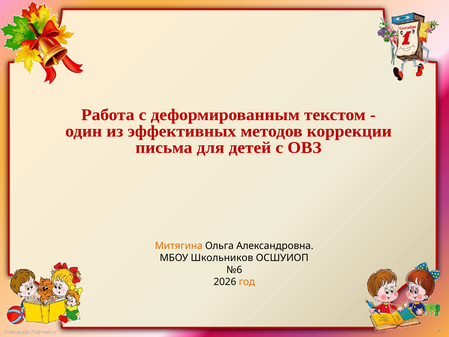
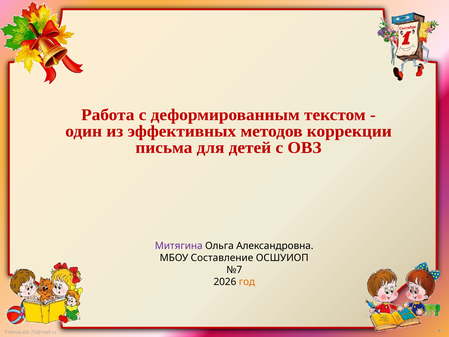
Митягина colour: orange -> purple (179, 246)
Школьников: Школьников -> Составление (222, 258)
№6: №6 -> №7 (234, 270)
